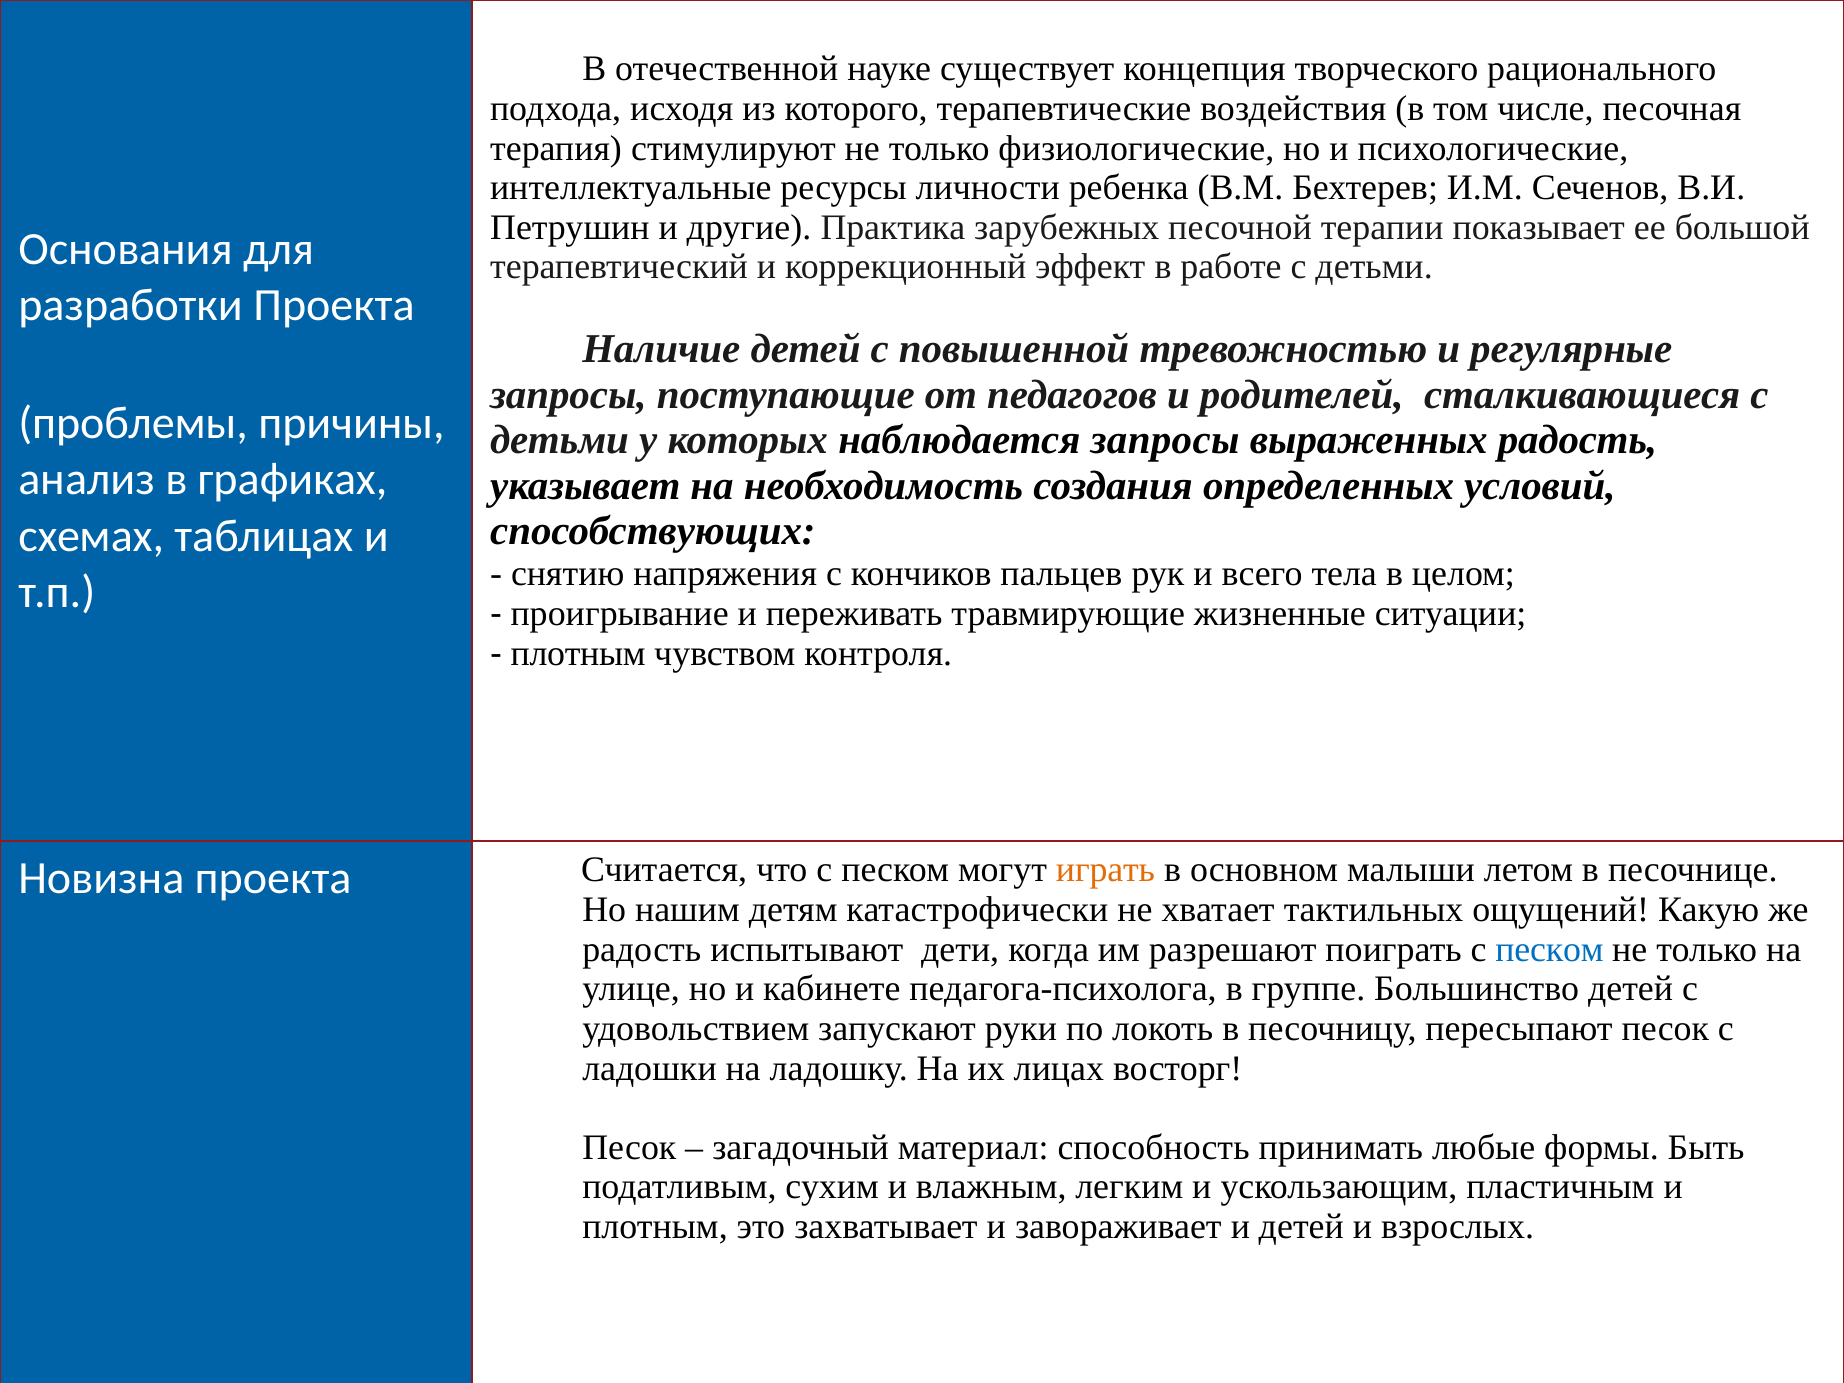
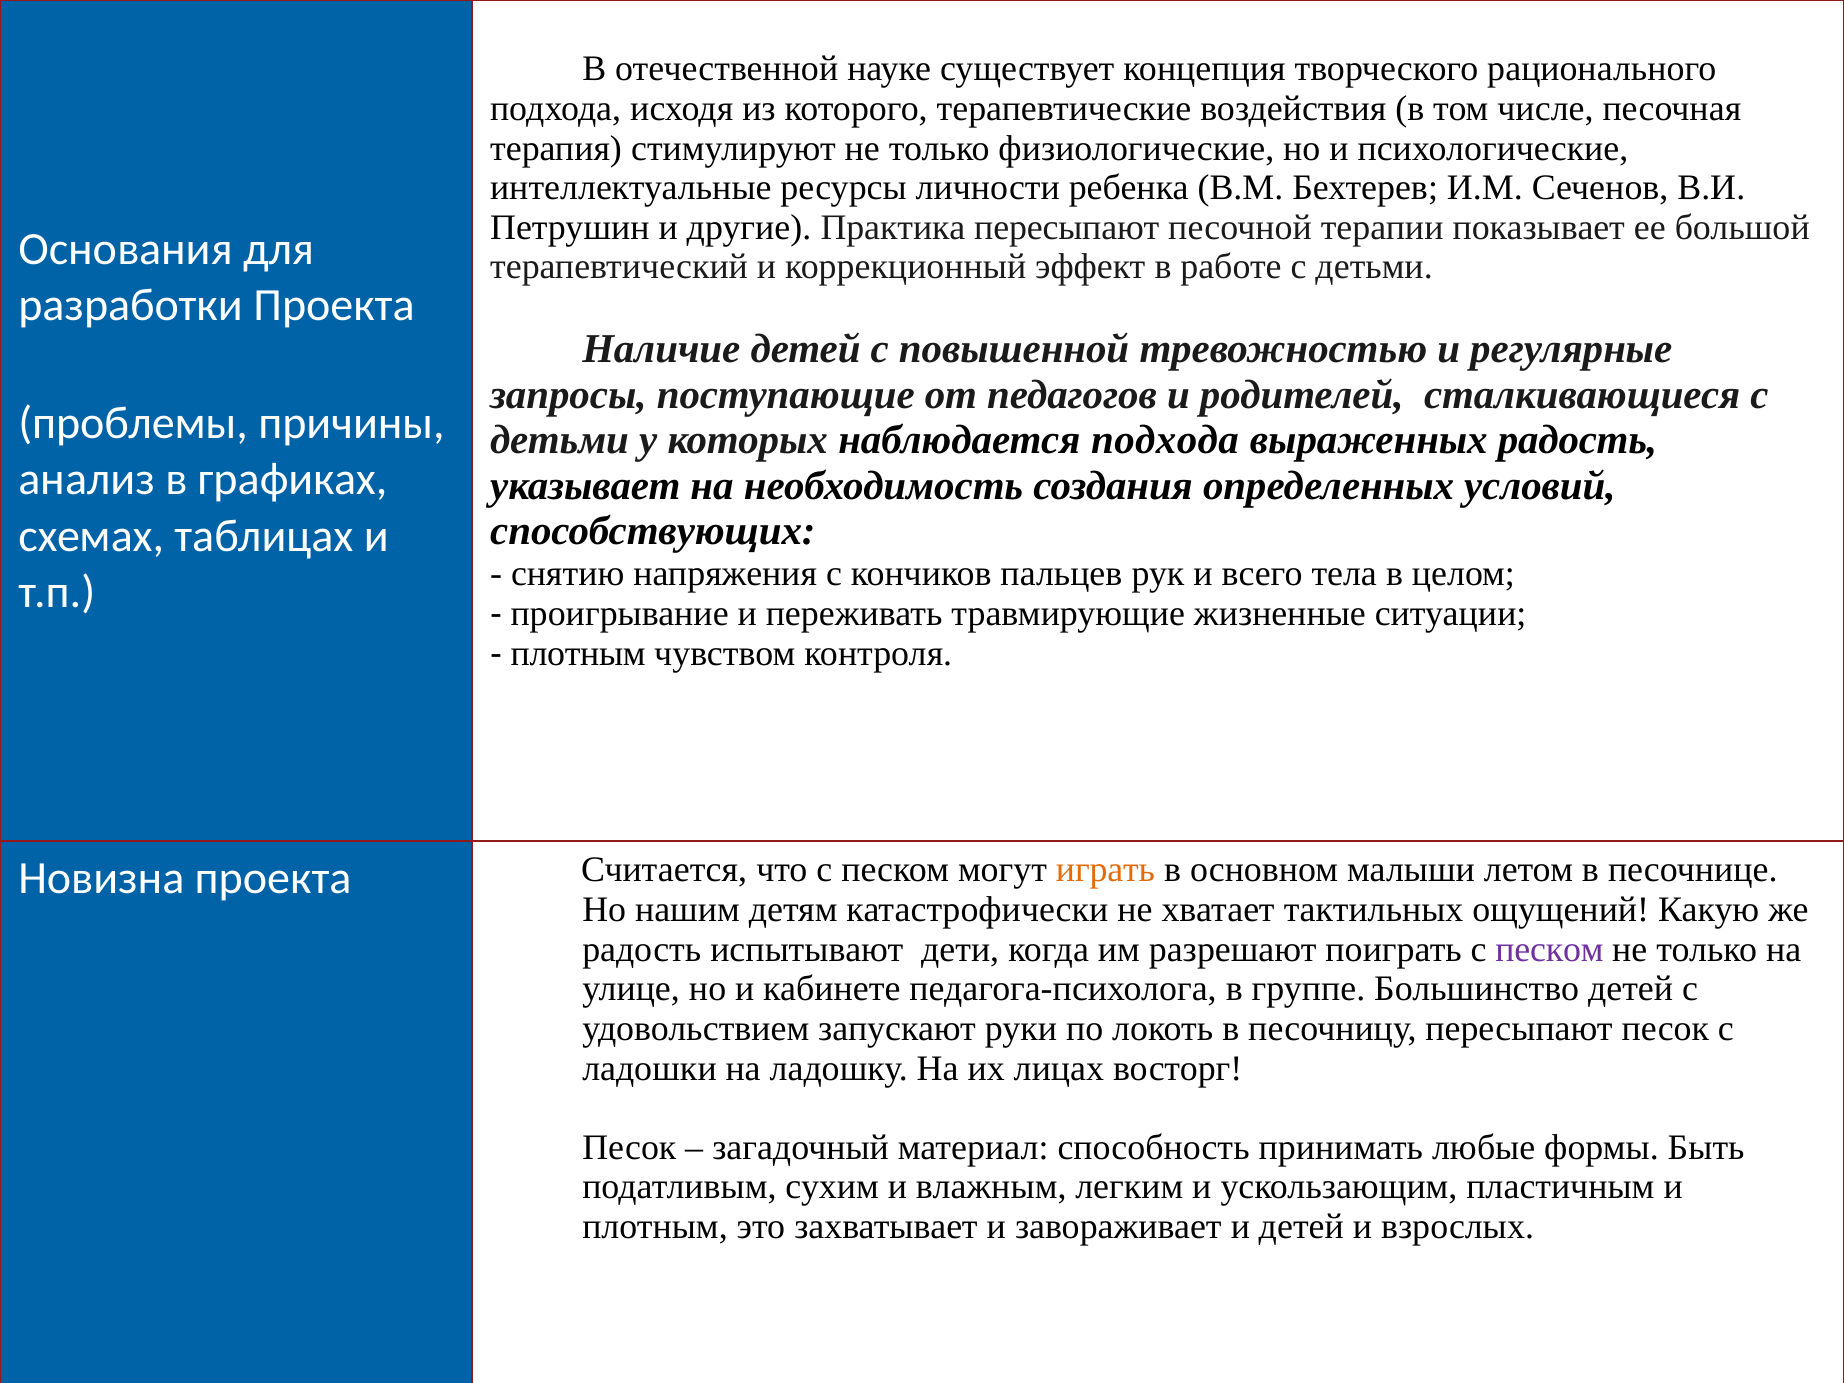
Практика зарубежных: зарубежных -> пересыпают (1067, 228)
наблюдается запросы: запросы -> подхода (1165, 440)
песком colour: blue -> purple (1549, 949)
